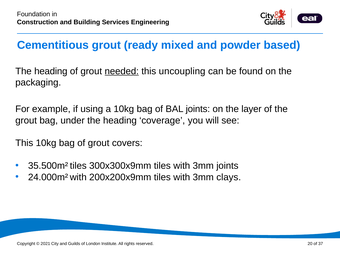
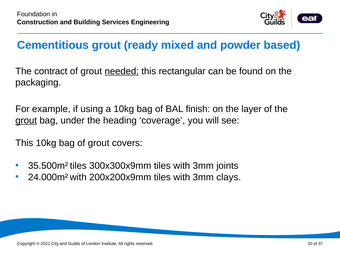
heading: heading -> contract (51, 71)
uncoupling: uncoupling -> rectangular (182, 71)
BAL joints: joints -> finish (198, 109)
grout underline: none -> present (26, 120)
